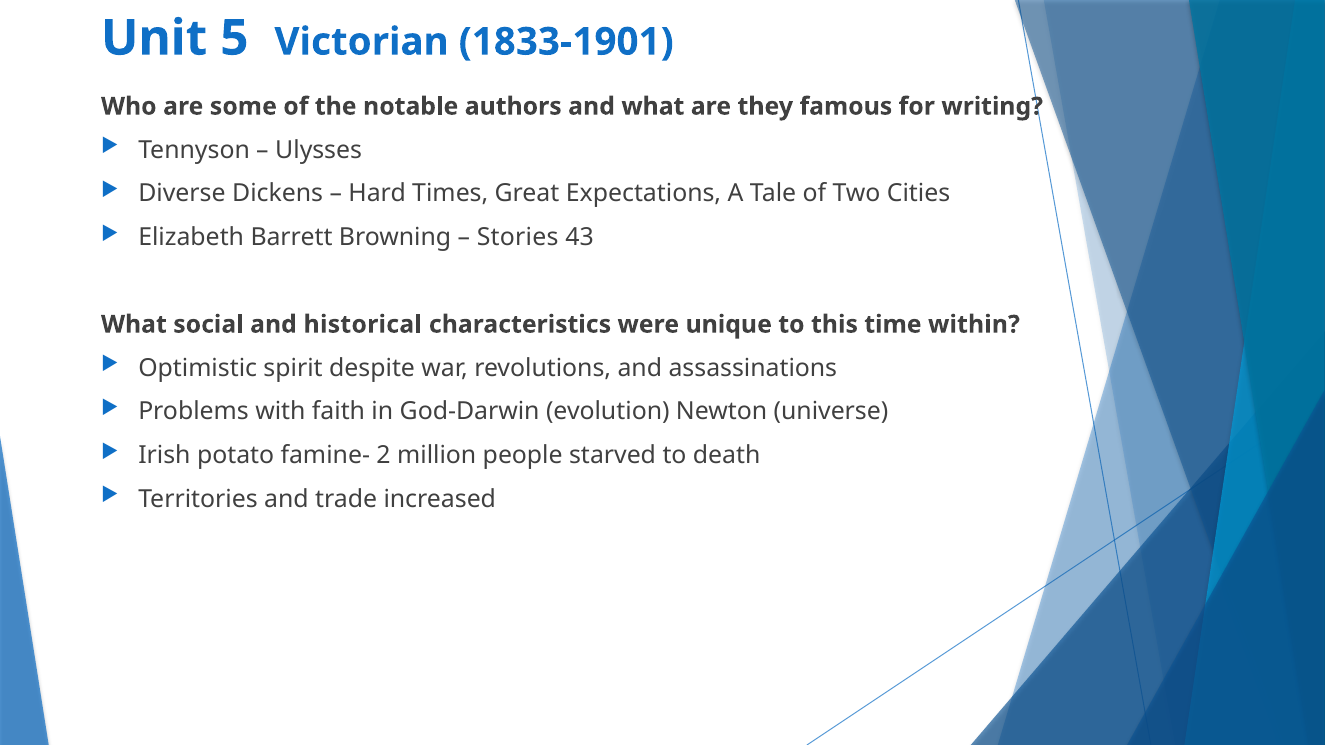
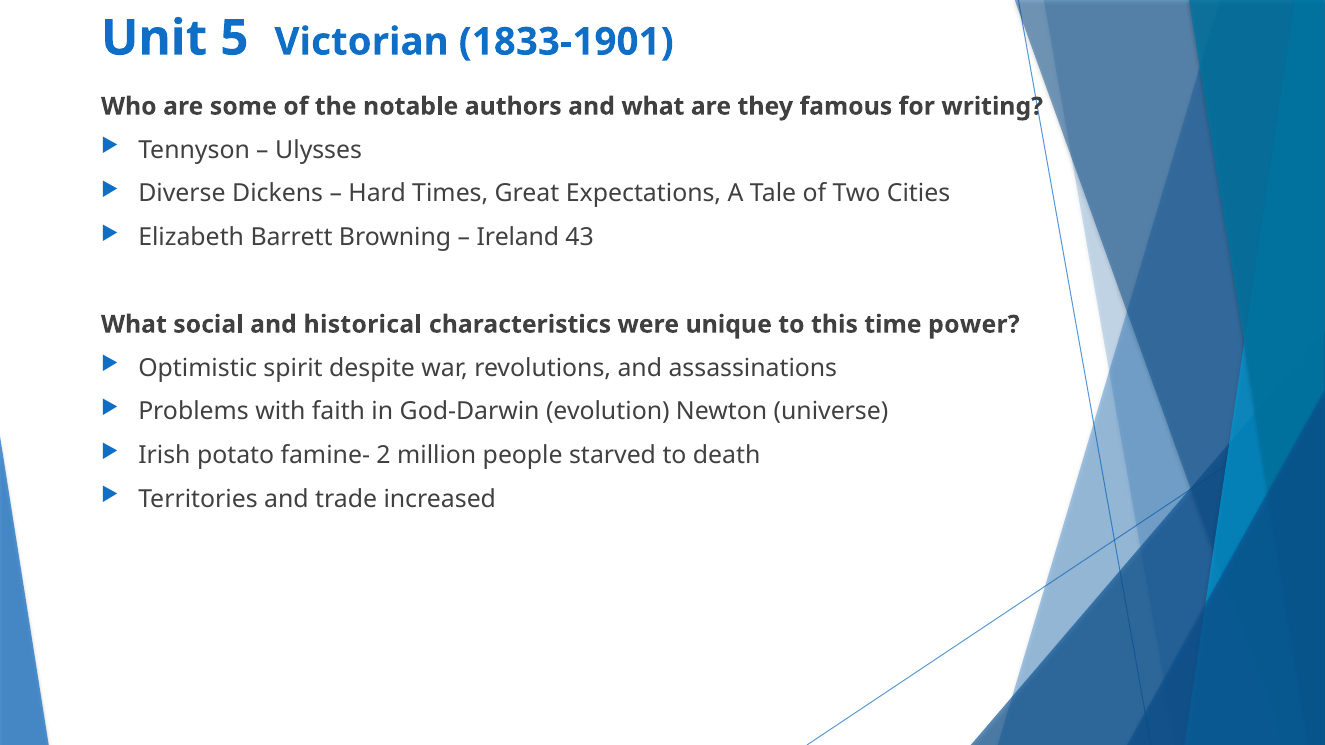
Stories: Stories -> Ireland (518, 237)
within: within -> power (974, 325)
